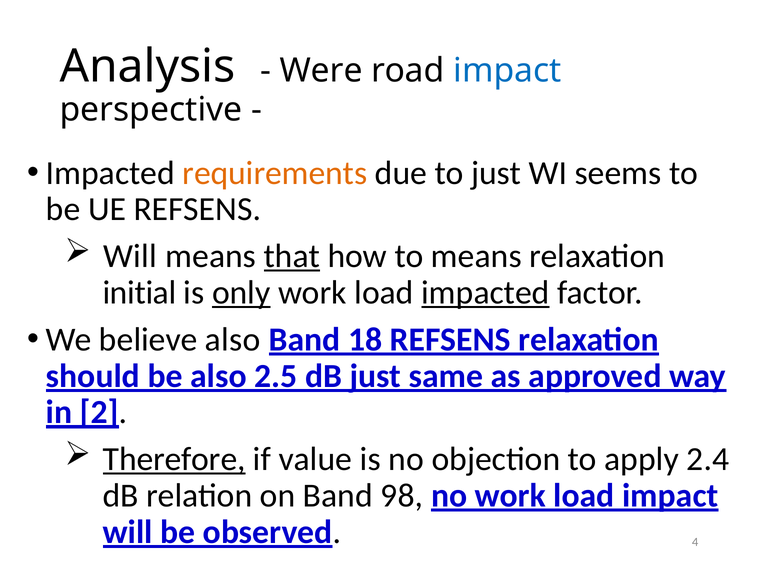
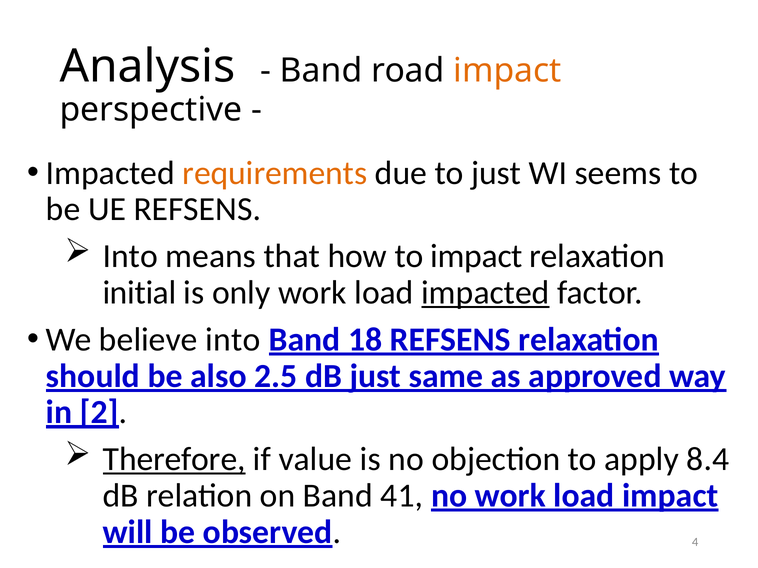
Were: Were -> Band (321, 71)
impact colour: blue -> orange (507, 71)
Will: Will -> Into (130, 256)
that underline: present -> none (292, 256)
to means: means -> impact (477, 256)
only underline: present -> none (241, 293)
believe also: also -> into (233, 340)
2.4: 2.4 -> 8.4 (708, 460)
98: 98 -> 41 (402, 496)
